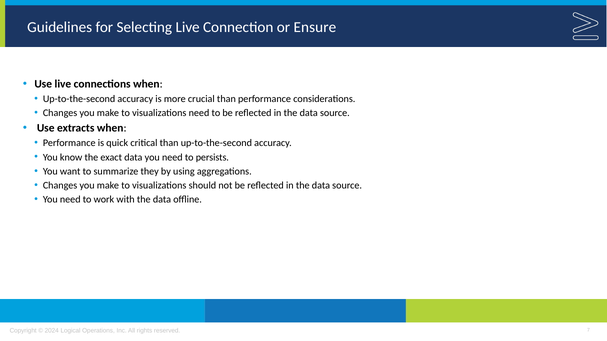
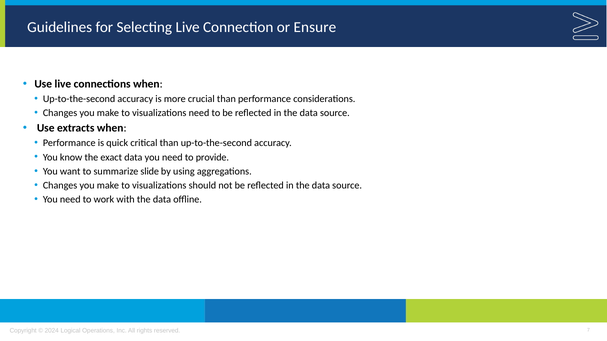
persists: persists -> provide (212, 157)
they: they -> slide (150, 172)
